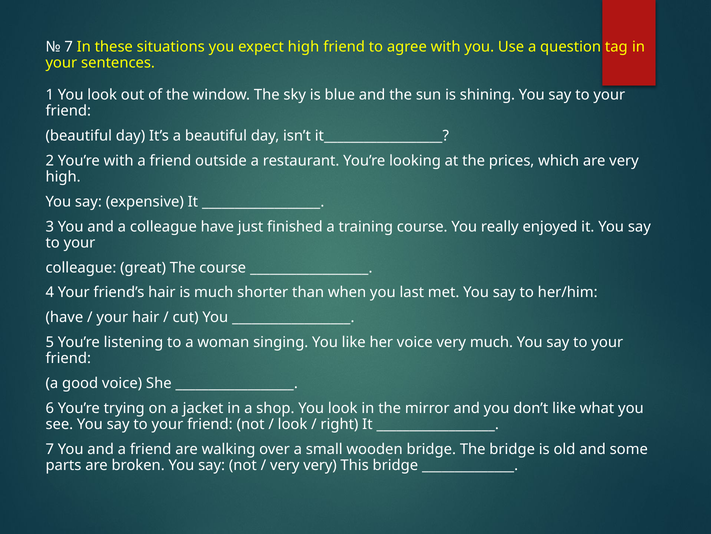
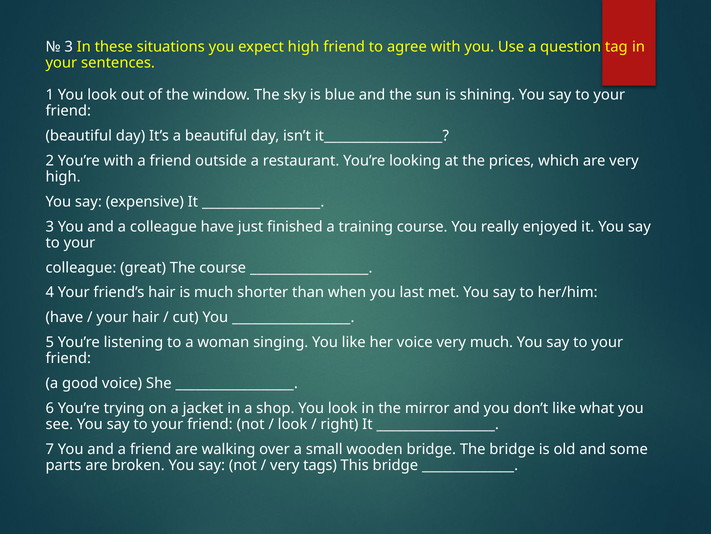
7: 7 -> 3 (69, 47)
very very: very -> tags (320, 465)
